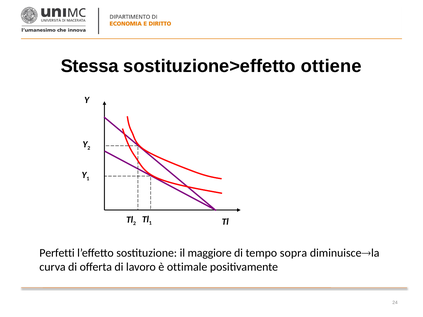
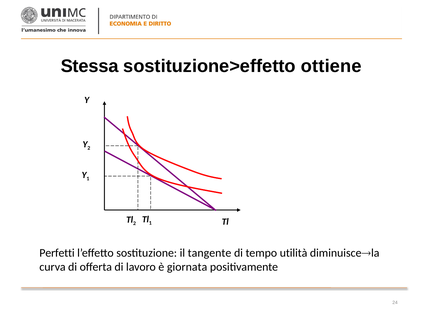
maggiore: maggiore -> tangente (210, 253)
sopra: sopra -> utilità (294, 253)
ottimale: ottimale -> giornata (187, 267)
